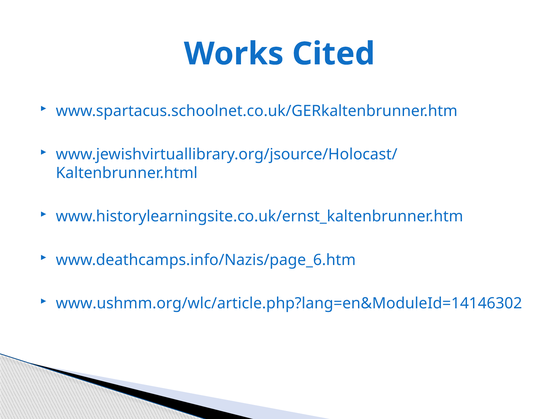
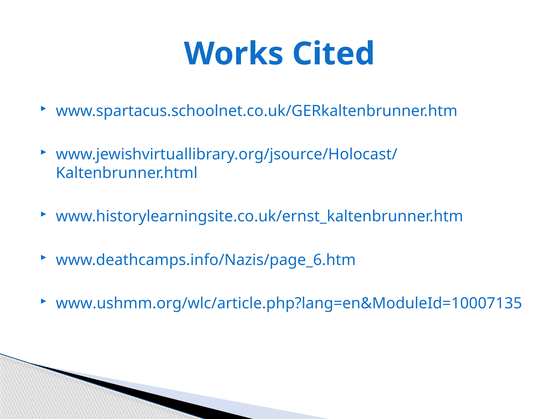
www.ushmm.org/wlc/article.php?lang=en&ModuleId=14146302: www.ushmm.org/wlc/article.php?lang=en&ModuleId=14146302 -> www.ushmm.org/wlc/article.php?lang=en&ModuleId=10007135 (289, 304)
